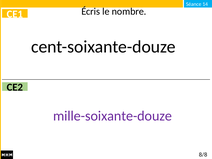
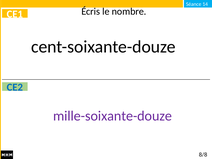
CE2 colour: black -> blue (15, 87)
